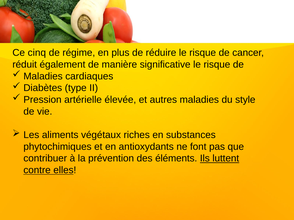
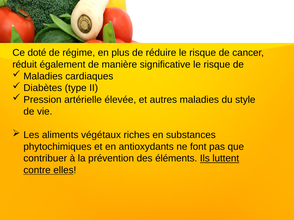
cinq: cinq -> doté (37, 53)
